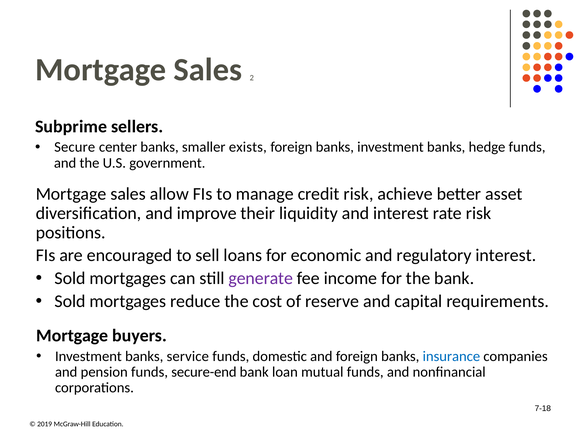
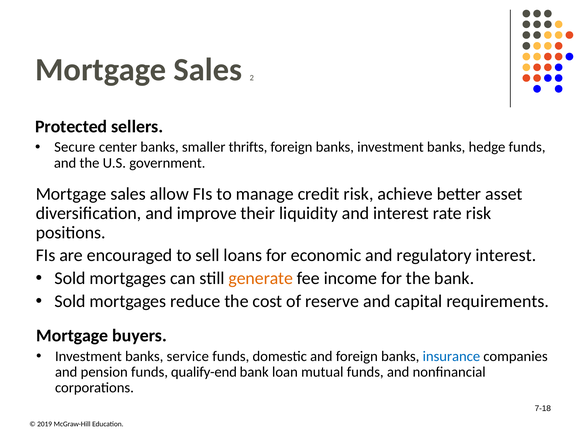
Subprime: Subprime -> Protected (71, 127)
exists: exists -> thrifts (248, 147)
generate colour: purple -> orange (261, 279)
secure-end: secure-end -> qualify-end (204, 372)
